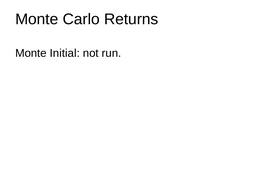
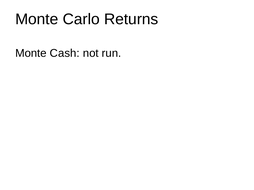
Initial: Initial -> Cash (65, 53)
